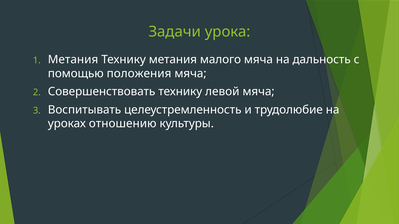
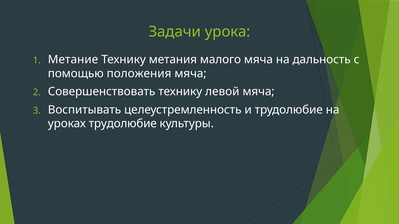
Метания: Метания -> Метание (73, 60)
уроках отношению: отношению -> трудолюбие (123, 124)
